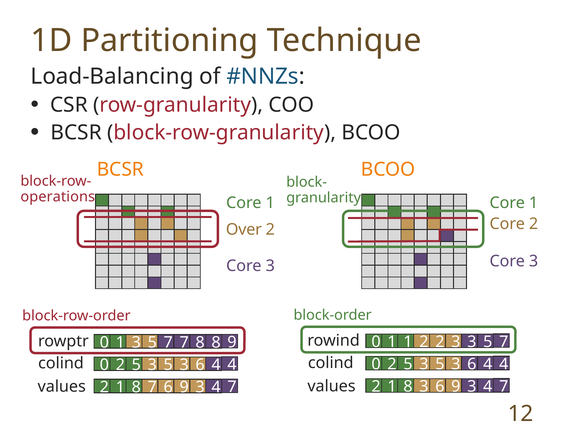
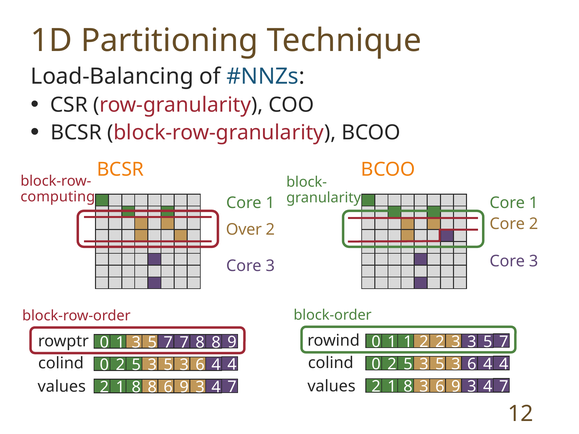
operations: operations -> computing (58, 197)
1 8 7: 7 -> 8 (152, 387)
